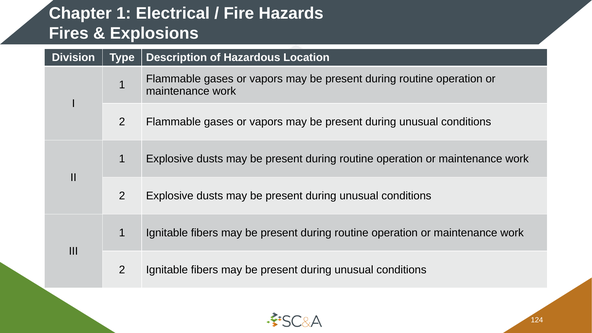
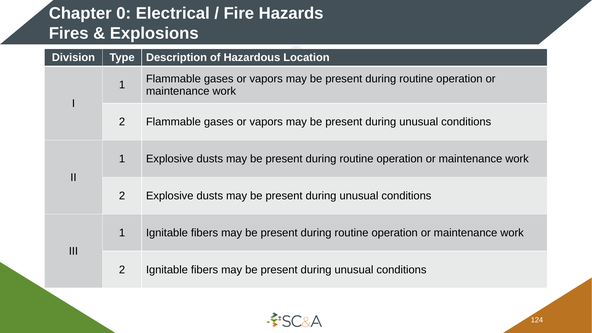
Chapter 1: 1 -> 0 (124, 13)
